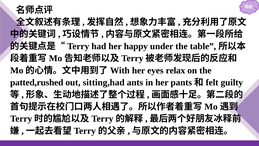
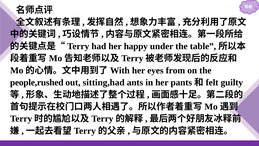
relax: relax -> from (175, 70)
patted,rushed: patted,rushed -> people,rushed (37, 82)
